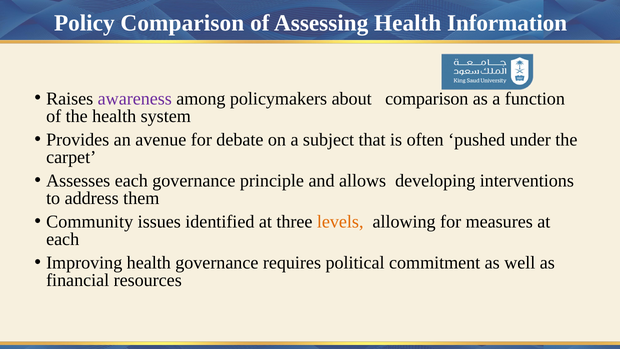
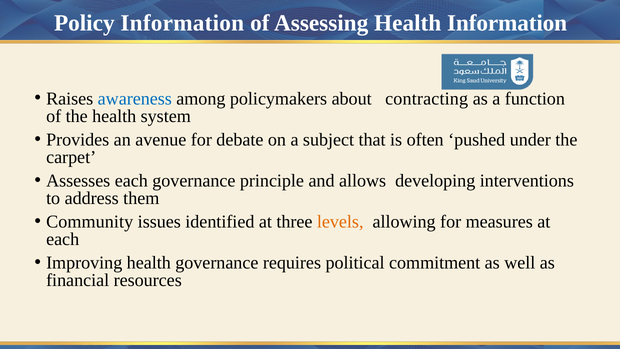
Policy Comparison: Comparison -> Information (182, 23)
awareness colour: purple -> blue (135, 99)
about comparison: comparison -> contracting (427, 99)
